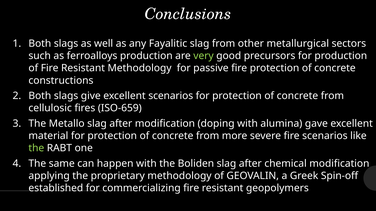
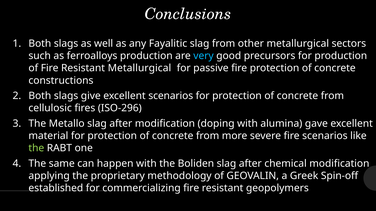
very colour: light green -> light blue (204, 56)
Resistant Methodology: Methodology -> Metallurgical (140, 68)
ISO-659: ISO-659 -> ISO-296 (120, 108)
